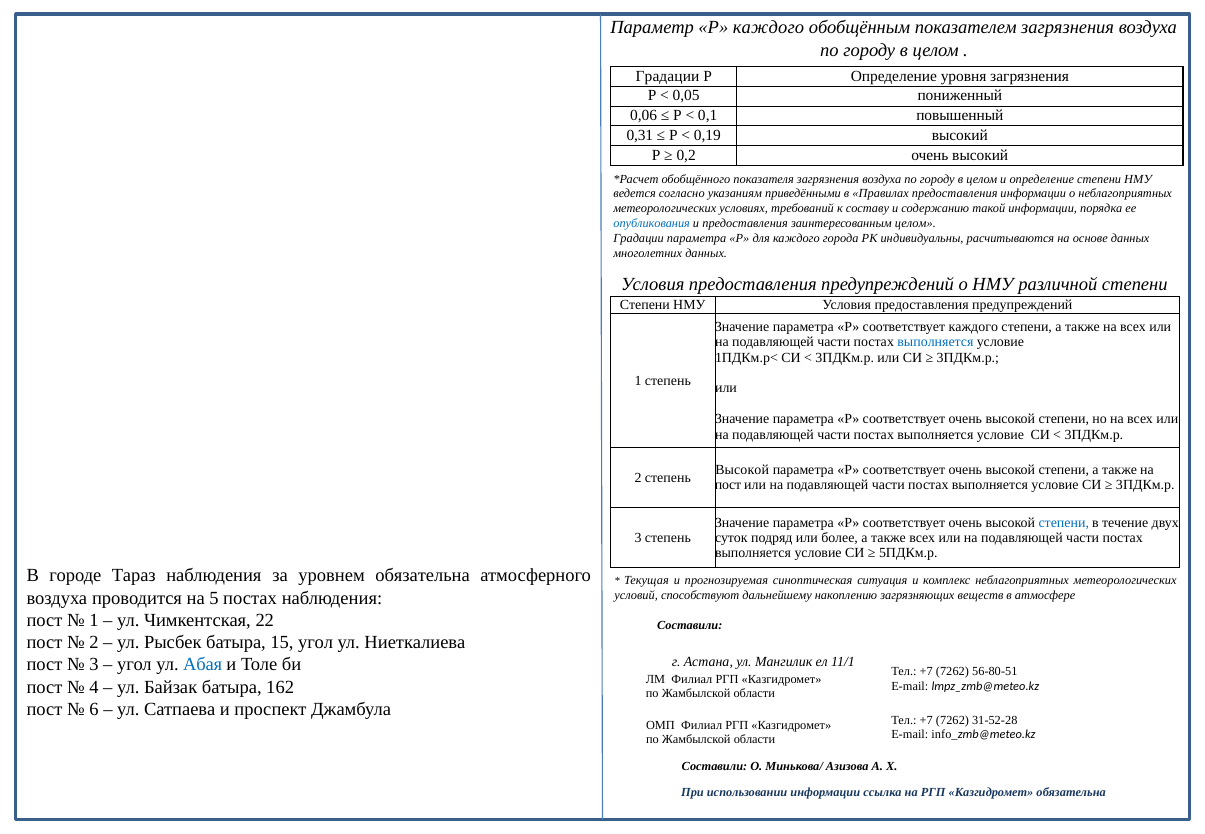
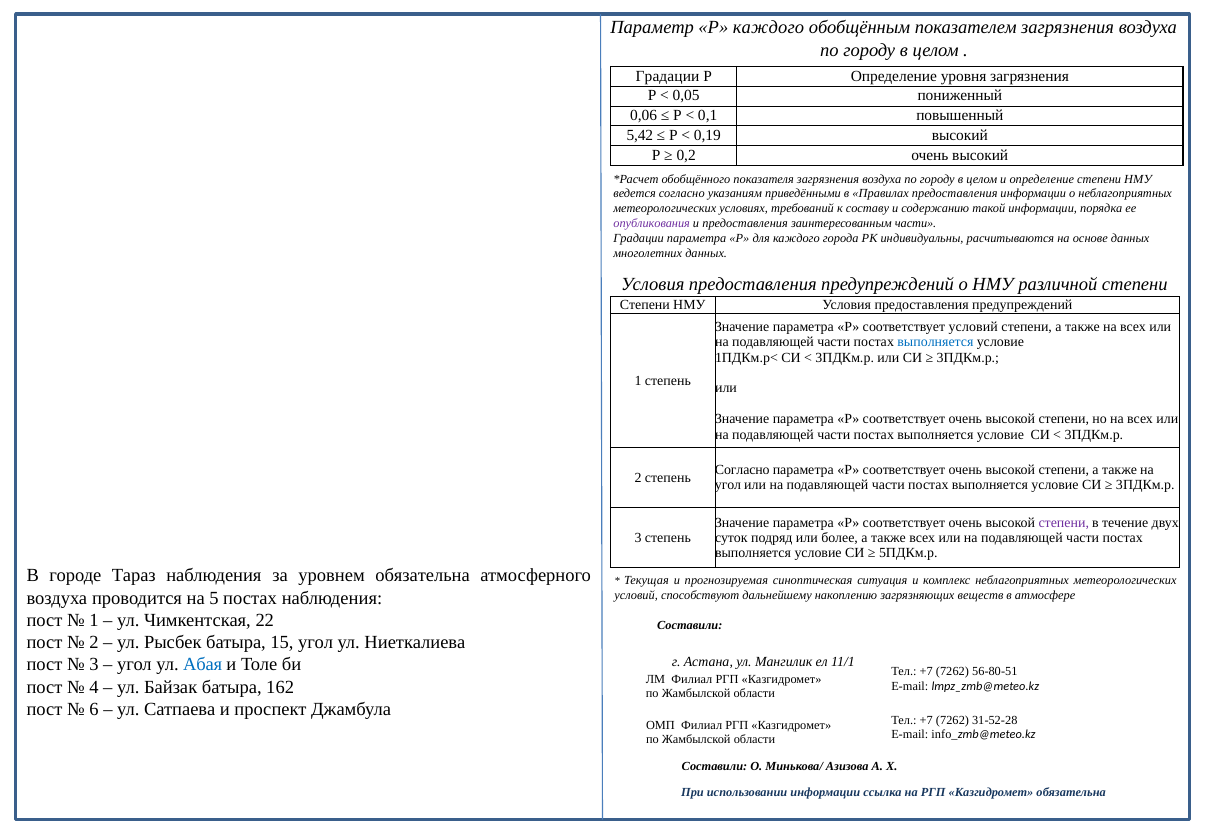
0,31: 0,31 -> 5,42 (640, 136)
опубликования colour: blue -> purple (652, 224)
заинтересованным целом: целом -> части (916, 224)
соответствует каждого: каждого -> условий (973, 327)
Высокой: Высокой -> Согласно (742, 470)
пост: пост -> угол (728, 485)
степени colour: blue -> purple (1064, 523)
